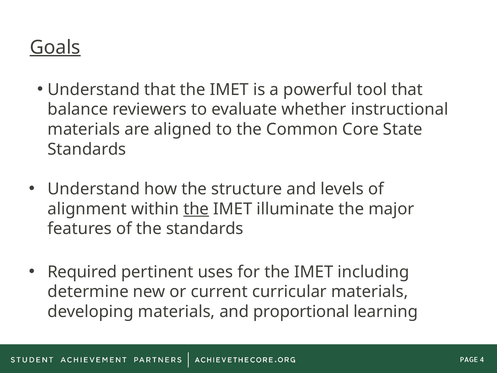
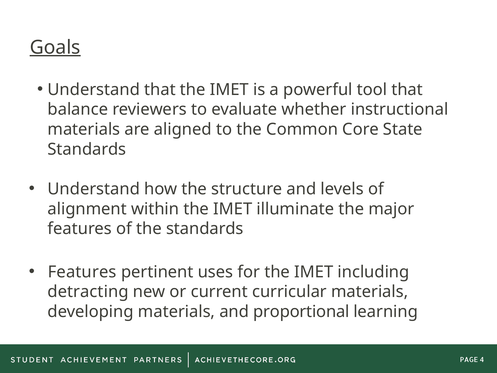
the underline: present -> none (196, 209)
Required: Required -> Features (82, 272)
determine: determine -> detracting (88, 292)
